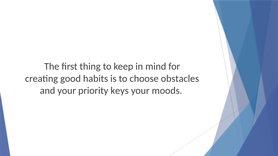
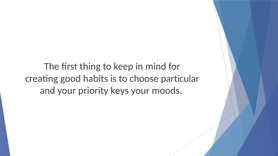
obstacles: obstacles -> particular (180, 79)
